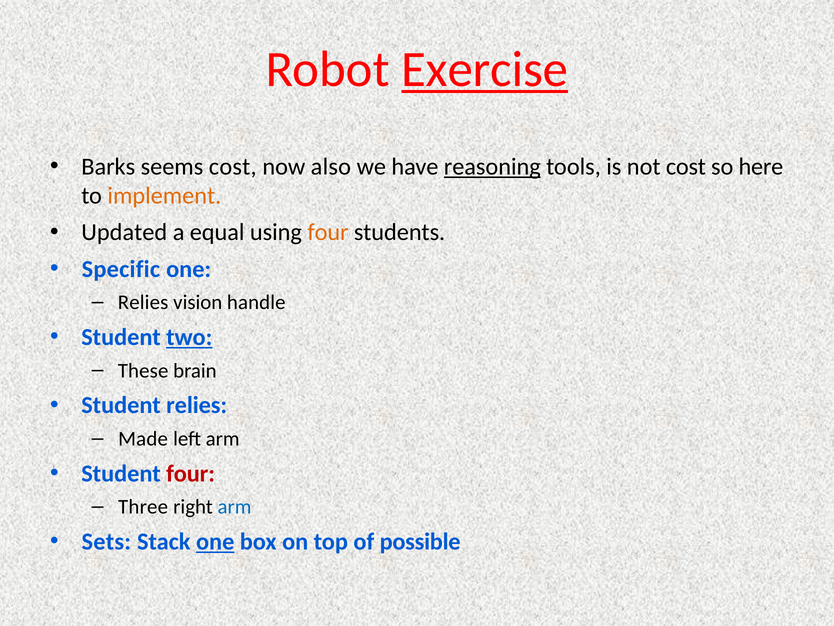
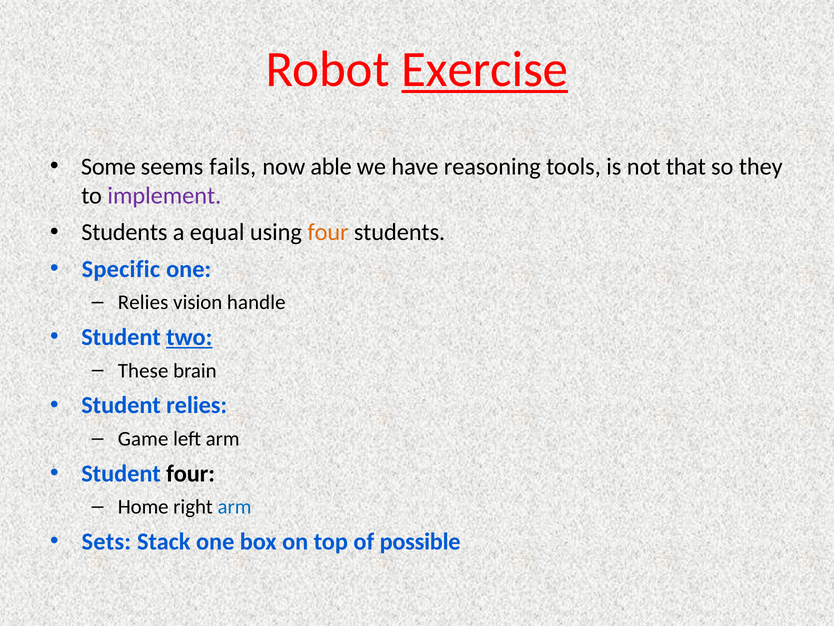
Barks: Barks -> Some (108, 166)
seems cost: cost -> fails (233, 166)
also: also -> able (331, 166)
reasoning underline: present -> none (492, 166)
not cost: cost -> that (686, 166)
here: here -> they (761, 166)
implement colour: orange -> purple (164, 196)
Updated: Updated -> Students (124, 232)
Made: Made -> Game (143, 438)
four colour: red -> black (191, 473)
Three: Three -> Home (143, 507)
one underline: present -> none (215, 541)
